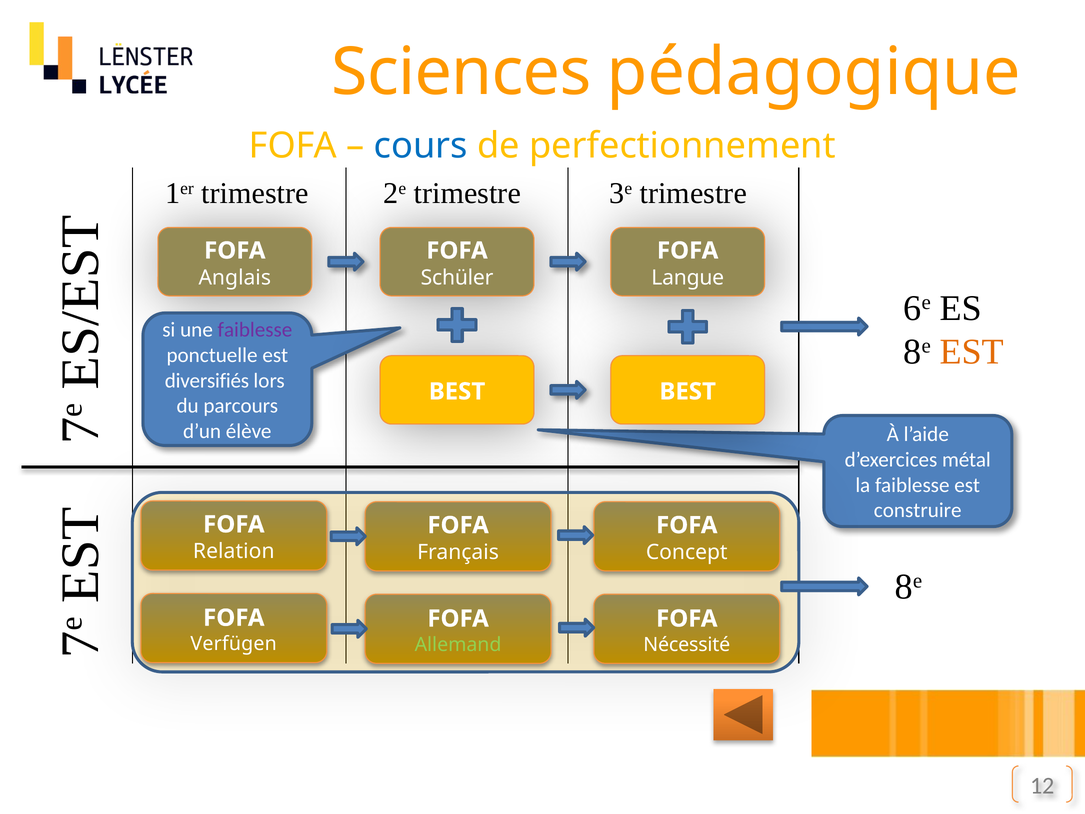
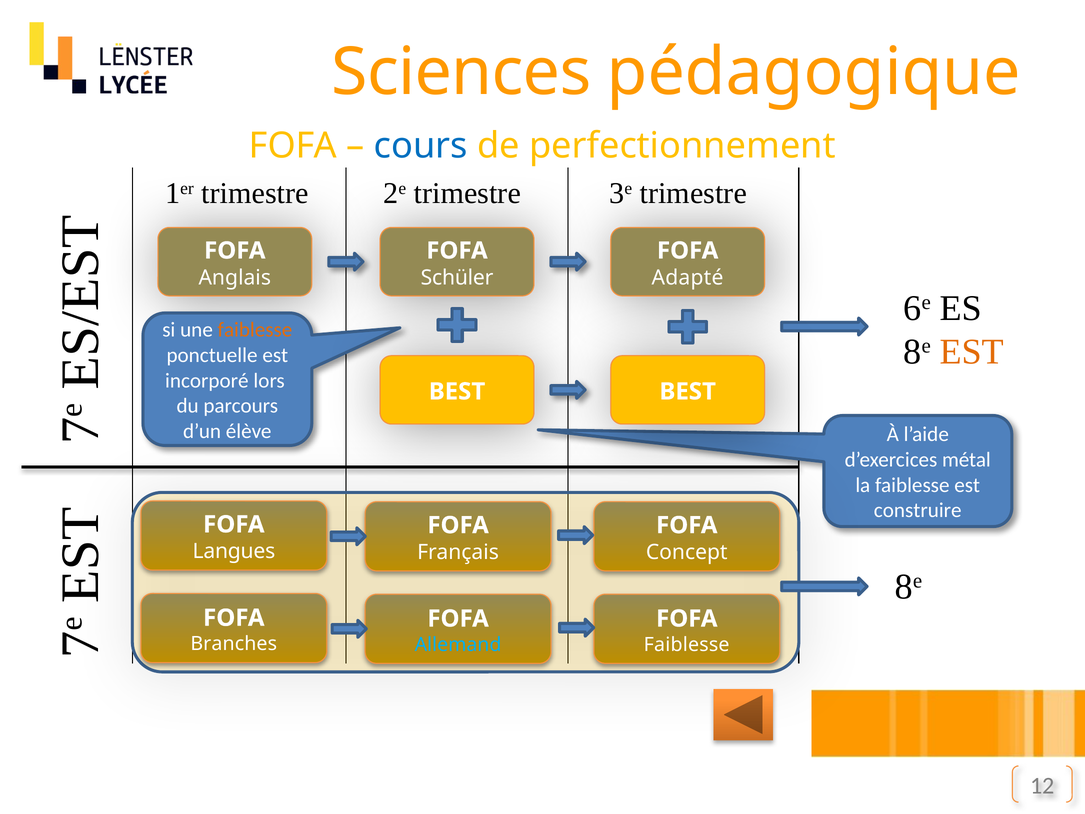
Langue: Langue -> Adapté (688, 277)
faiblesse colour: purple -> orange (255, 330)
diversifiés: diversifiés -> incorporé (207, 381)
Relation: Relation -> Langues (234, 551)
Verfügen: Verfügen -> Branches (234, 644)
Allemand colour: light green -> light blue (458, 644)
Nécessité: Nécessité -> Faiblesse (687, 644)
